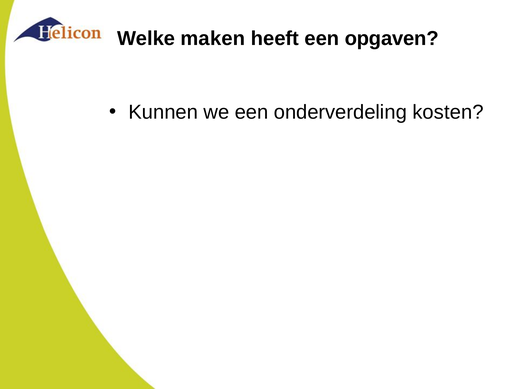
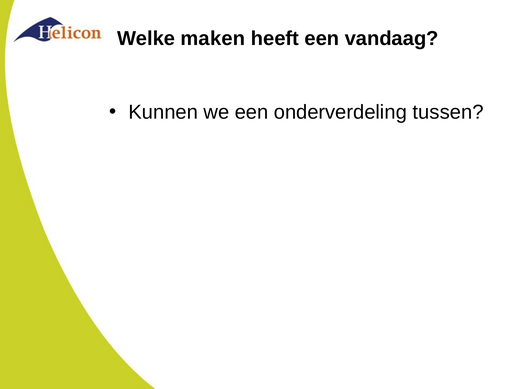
opgaven: opgaven -> vandaag (392, 39)
kosten: kosten -> tussen (448, 112)
